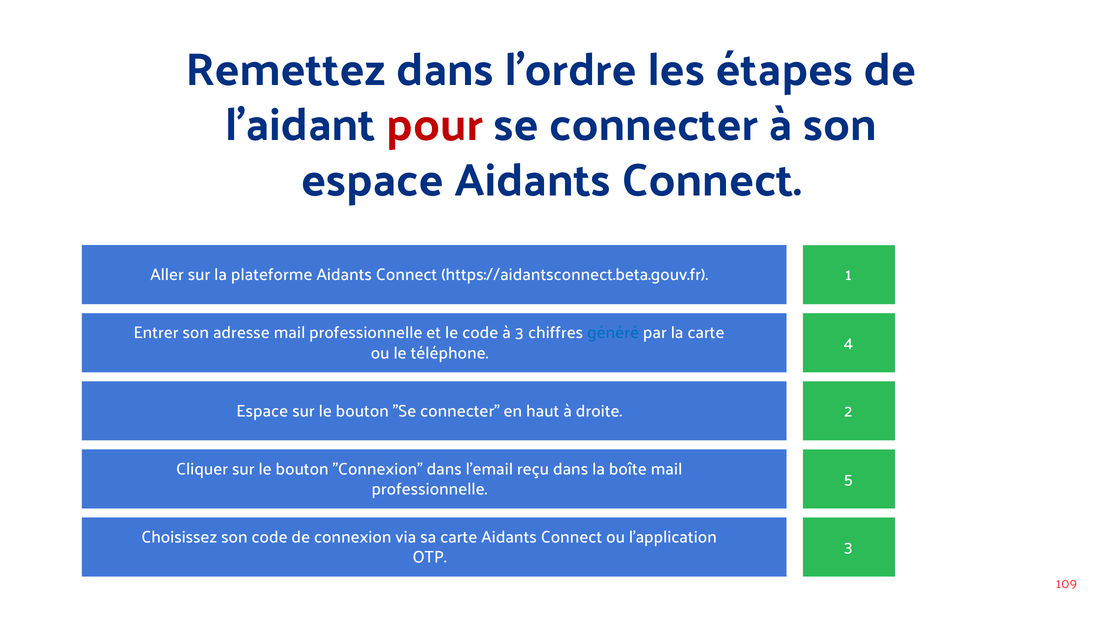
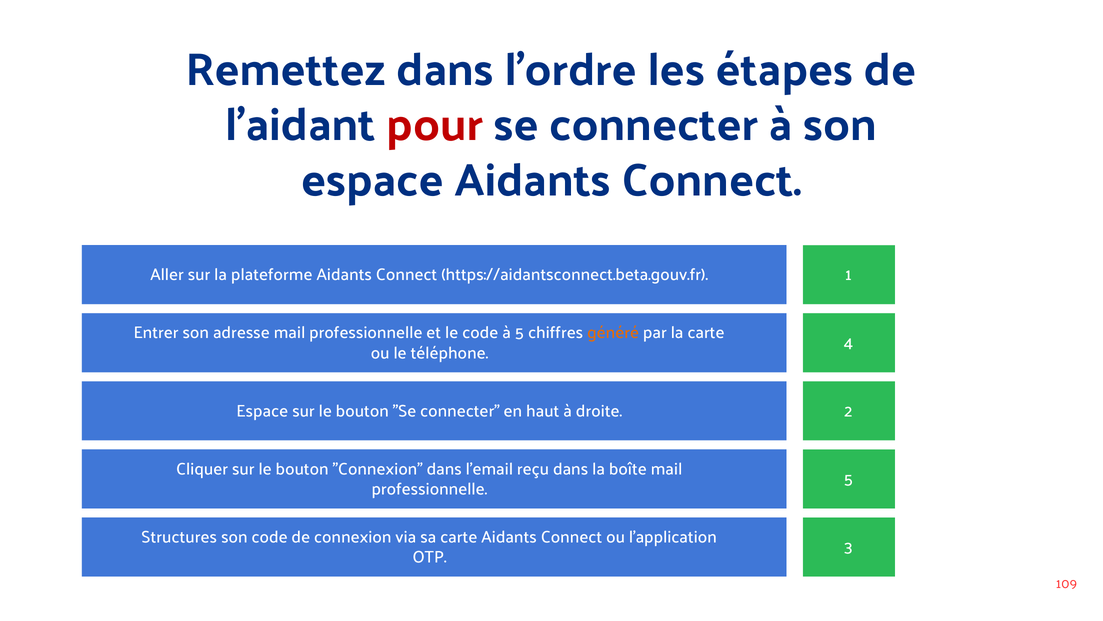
à 3: 3 -> 5 (519, 333)
généré colour: blue -> orange (613, 333)
Choisissez: Choisissez -> Structures (179, 537)
